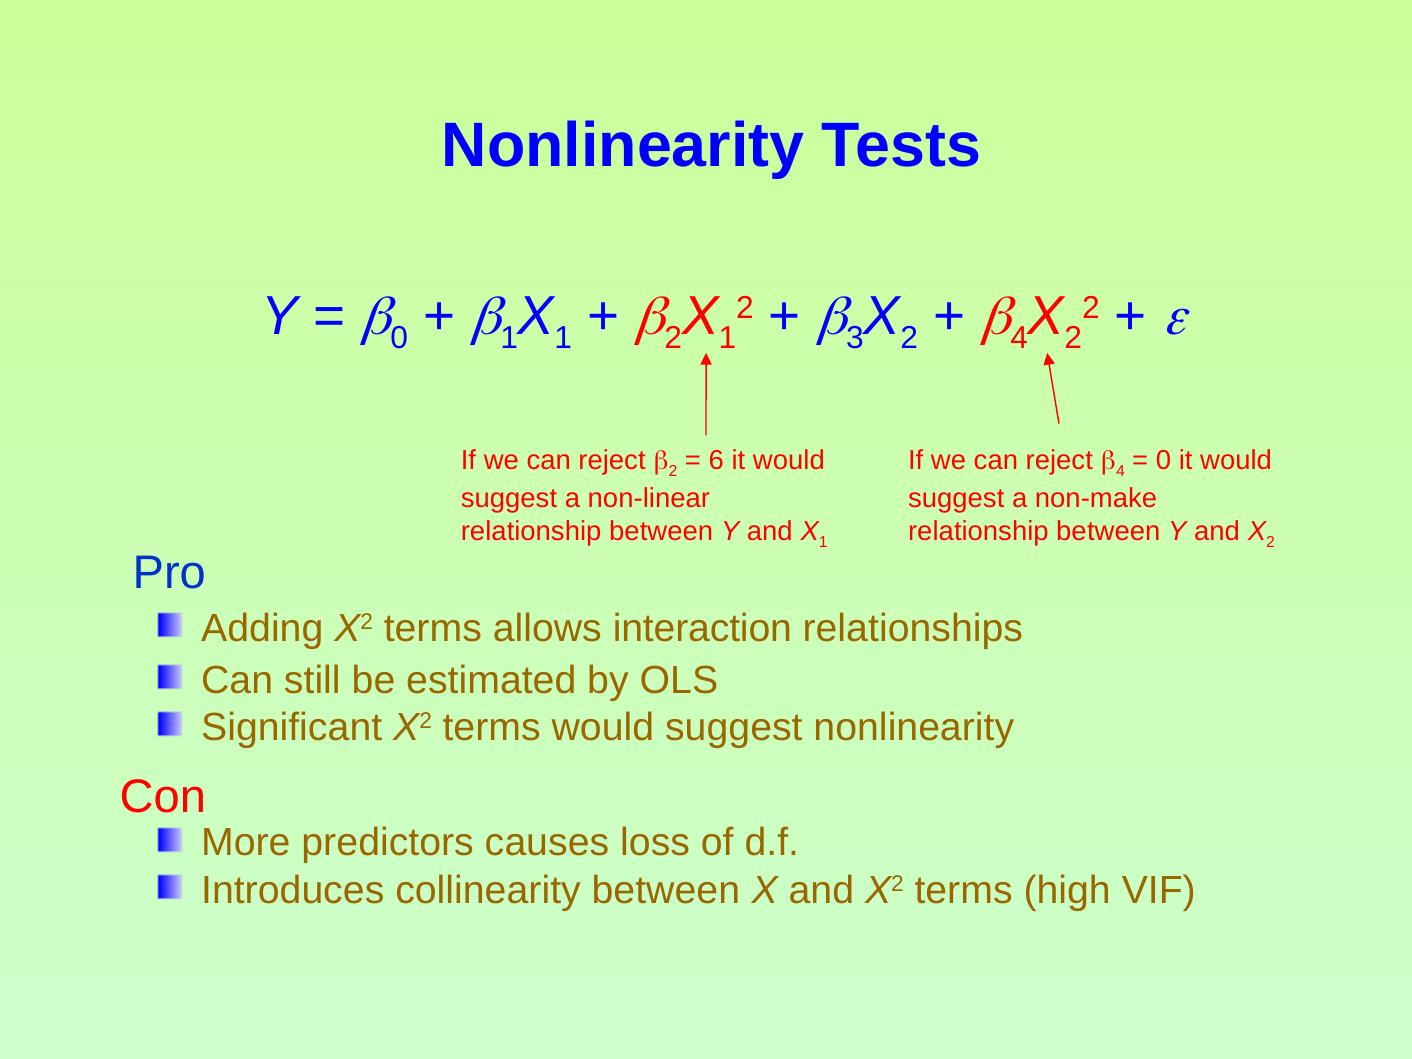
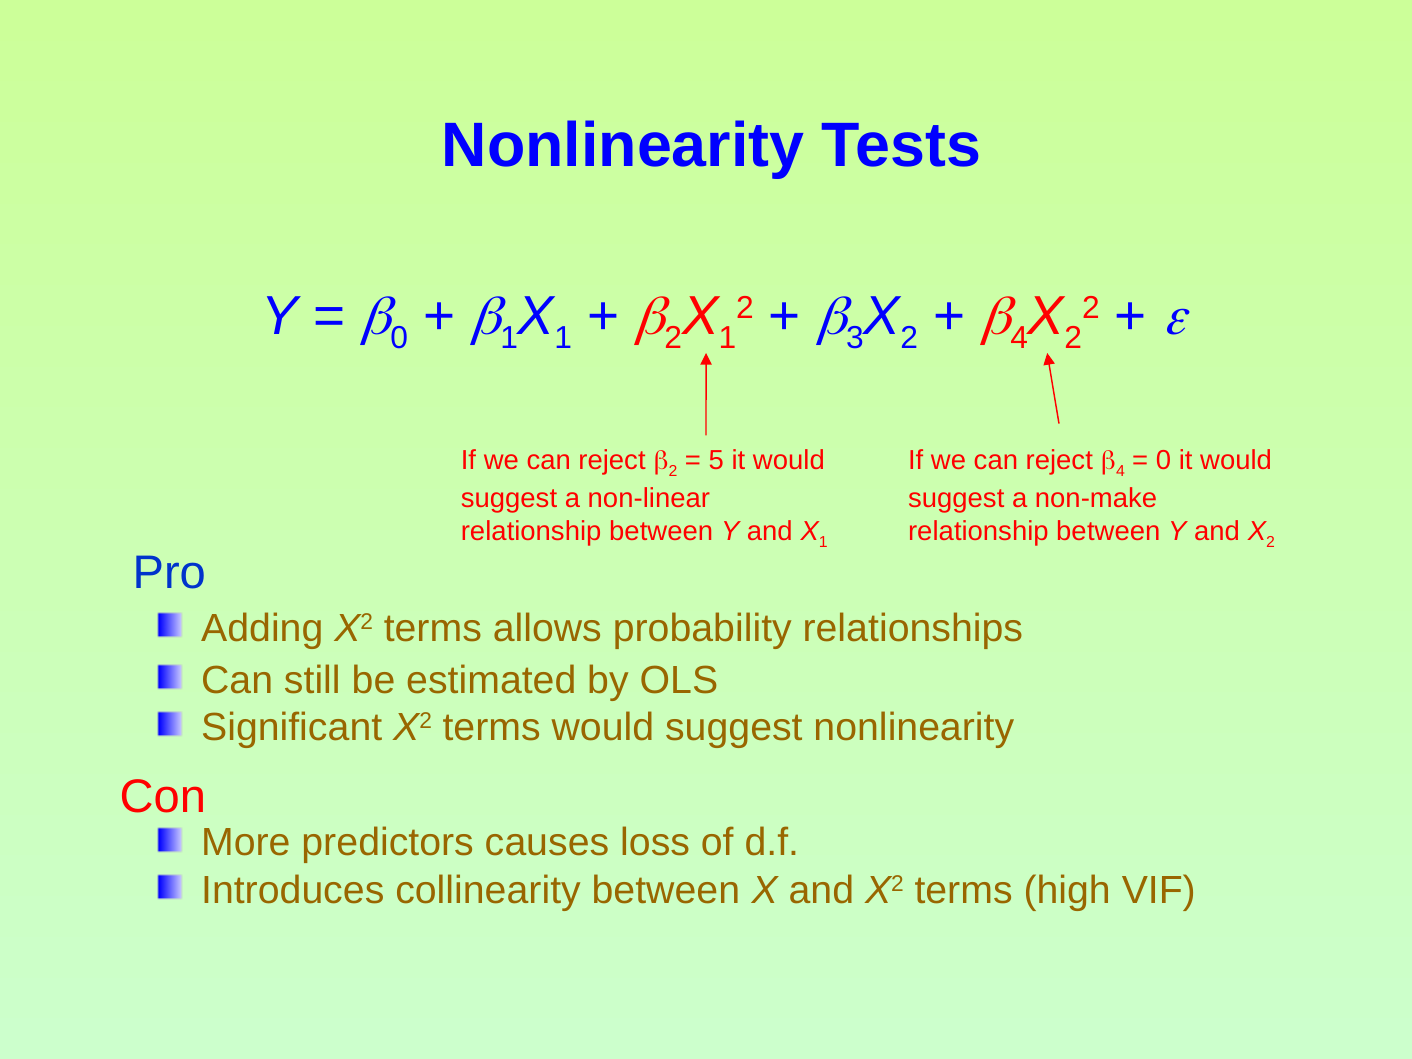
6: 6 -> 5 (716, 461)
interaction: interaction -> probability (702, 629)
